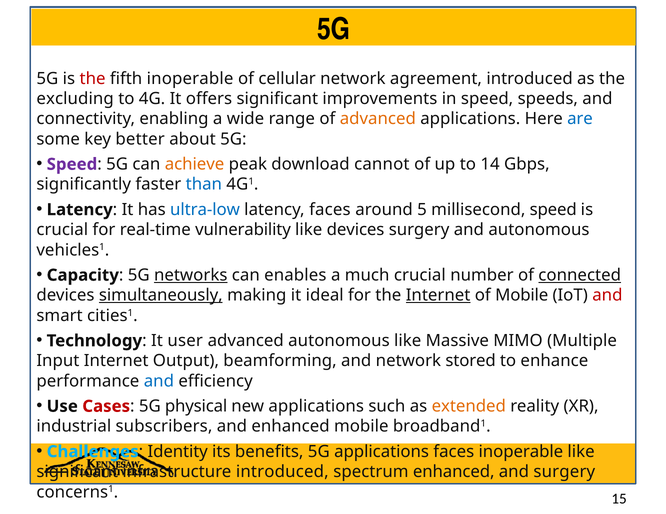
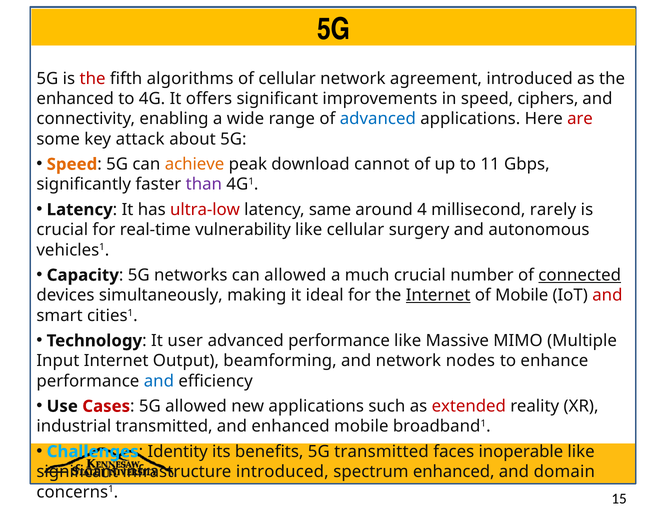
fifth inoperable: inoperable -> algorithms (190, 79)
excluding: excluding -> enhanced (75, 99)
speeds: speeds -> ciphers (548, 99)
advanced colour: orange -> blue (378, 119)
are colour: blue -> red (580, 119)
better: better -> attack (140, 139)
Speed colour: purple -> orange (72, 164)
14: 14 -> 11 (490, 164)
than colour: blue -> purple (204, 185)
ultra-low colour: blue -> red (205, 210)
latency faces: faces -> same (330, 210)
5: 5 -> 4 (422, 210)
millisecond speed: speed -> rarely (553, 210)
like devices: devices -> cellular (355, 230)
networks underline: present -> none (191, 276)
can enables: enables -> allowed (295, 276)
simultaneously underline: present -> none (161, 296)
advanced autonomous: autonomous -> performance (339, 341)
stored: stored -> nodes (470, 361)
5G physical: physical -> allowed (196, 407)
extended colour: orange -> red (469, 407)
industrial subscribers: subscribers -> transmitted (164, 427)
5G applications: applications -> transmitted (381, 452)
and surgery: surgery -> domain (564, 472)
